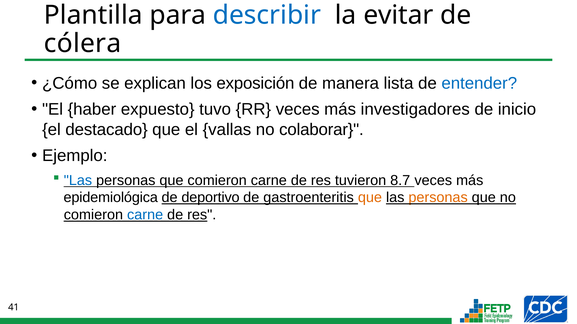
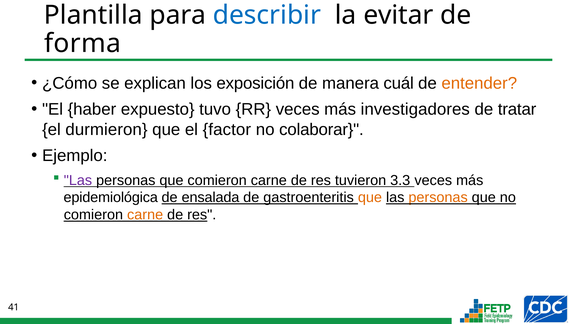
cólera: cólera -> forma (83, 44)
lista: lista -> cuál (399, 83)
entender colour: blue -> orange (479, 83)
inicio: inicio -> tratar (517, 110)
destacado: destacado -> durmieron (106, 130)
vallas: vallas -> factor (227, 130)
Las colour: blue -> purple (78, 181)
8.7: 8.7 -> 3.3 (400, 181)
deportivo: deportivo -> ensalada (210, 198)
carne colour: blue -> orange (145, 215)
